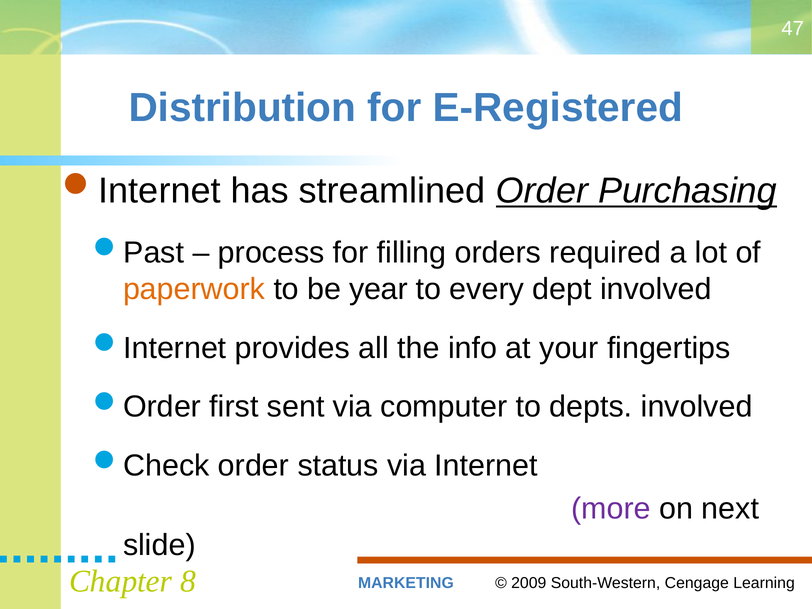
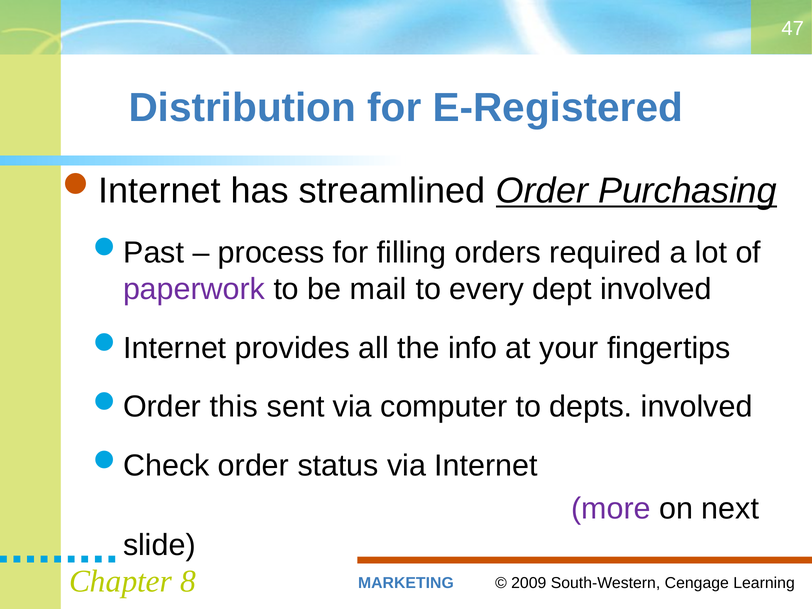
paperwork colour: orange -> purple (194, 289)
year: year -> mail (378, 289)
first: first -> this (234, 407)
